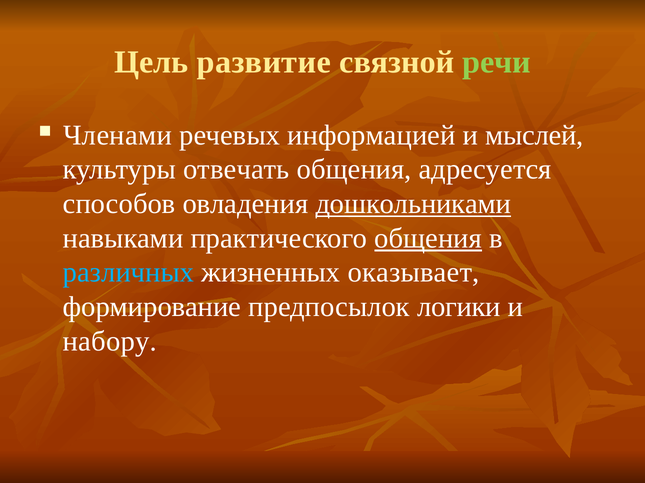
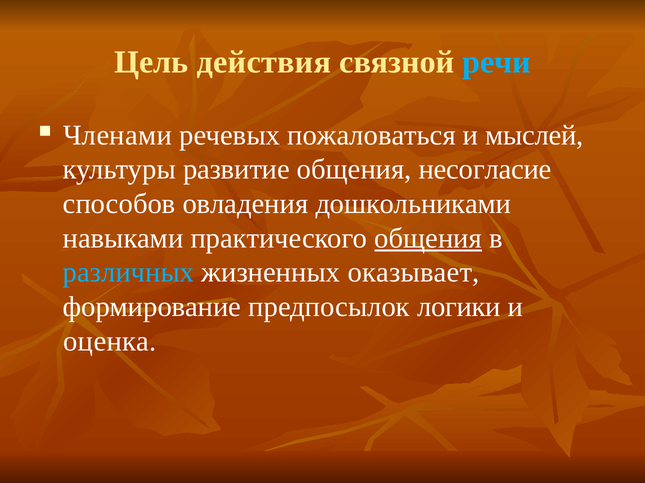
развитие: развитие -> действия (264, 62)
речи colour: light green -> light blue (497, 62)
информацией: информацией -> пожаловаться (372, 135)
отвечать: отвечать -> развитие (236, 170)
адресуется: адресуется -> несогласие (485, 170)
дошкольниками underline: present -> none (413, 204)
набору: набору -> оценка (110, 342)
